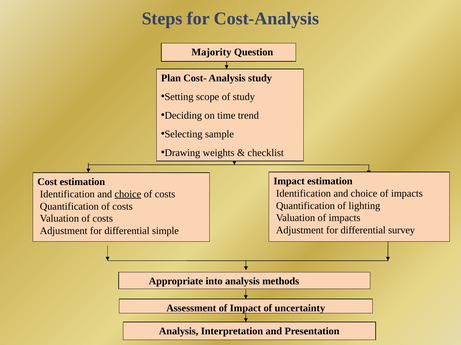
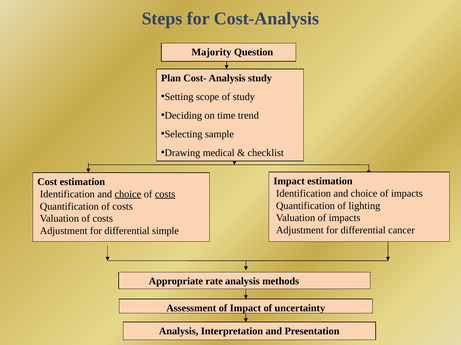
weights: weights -> medical (219, 153)
costs underline: none -> present (165, 194)
survey: survey -> cancer (402, 231)
into: into -> rate (214, 282)
